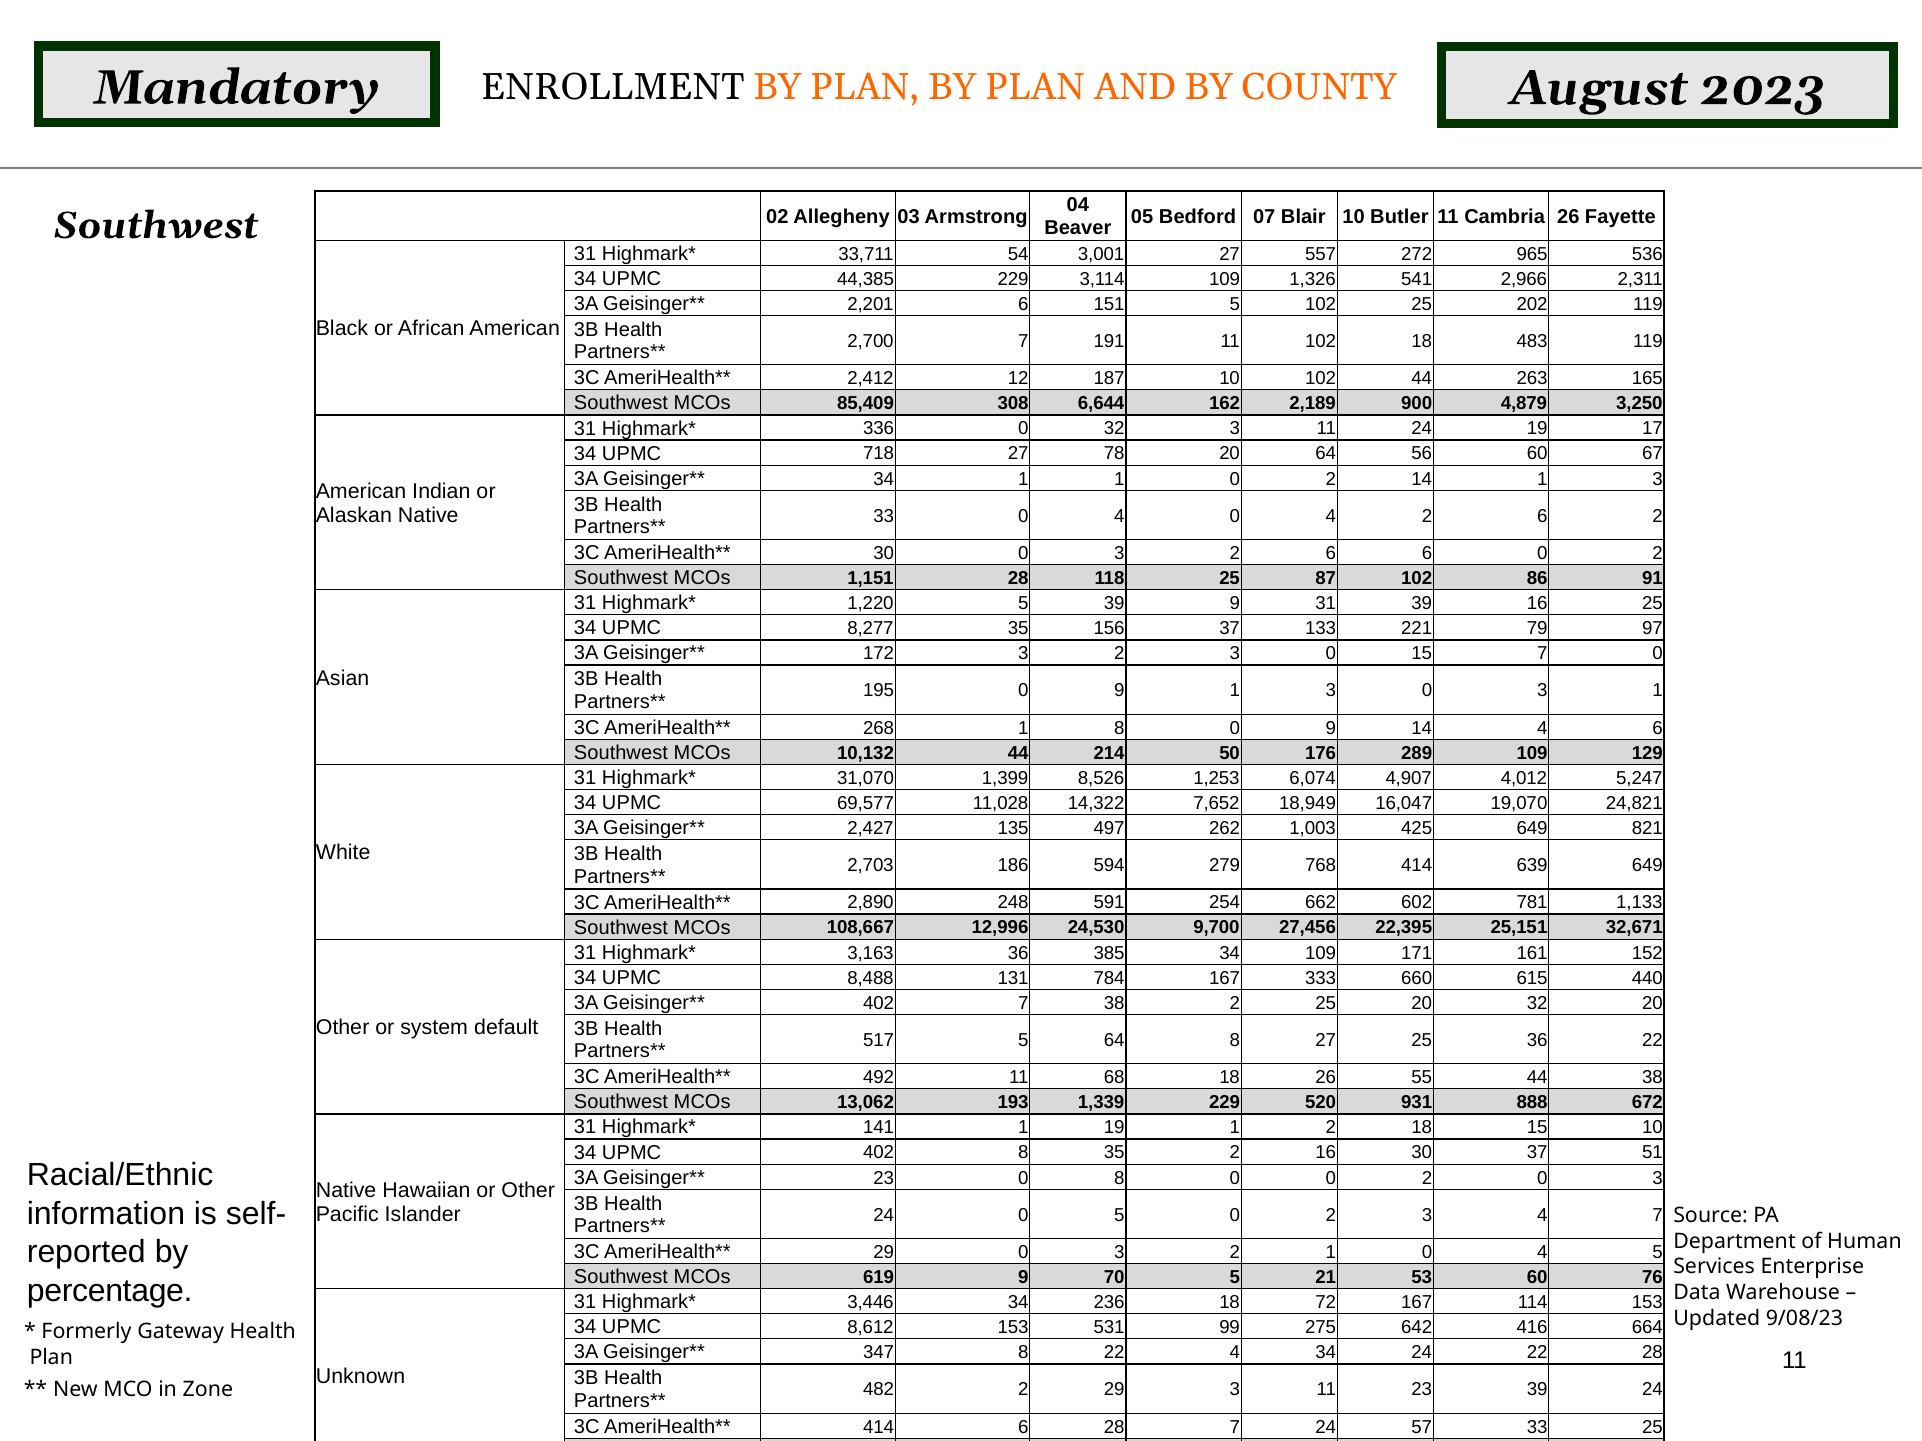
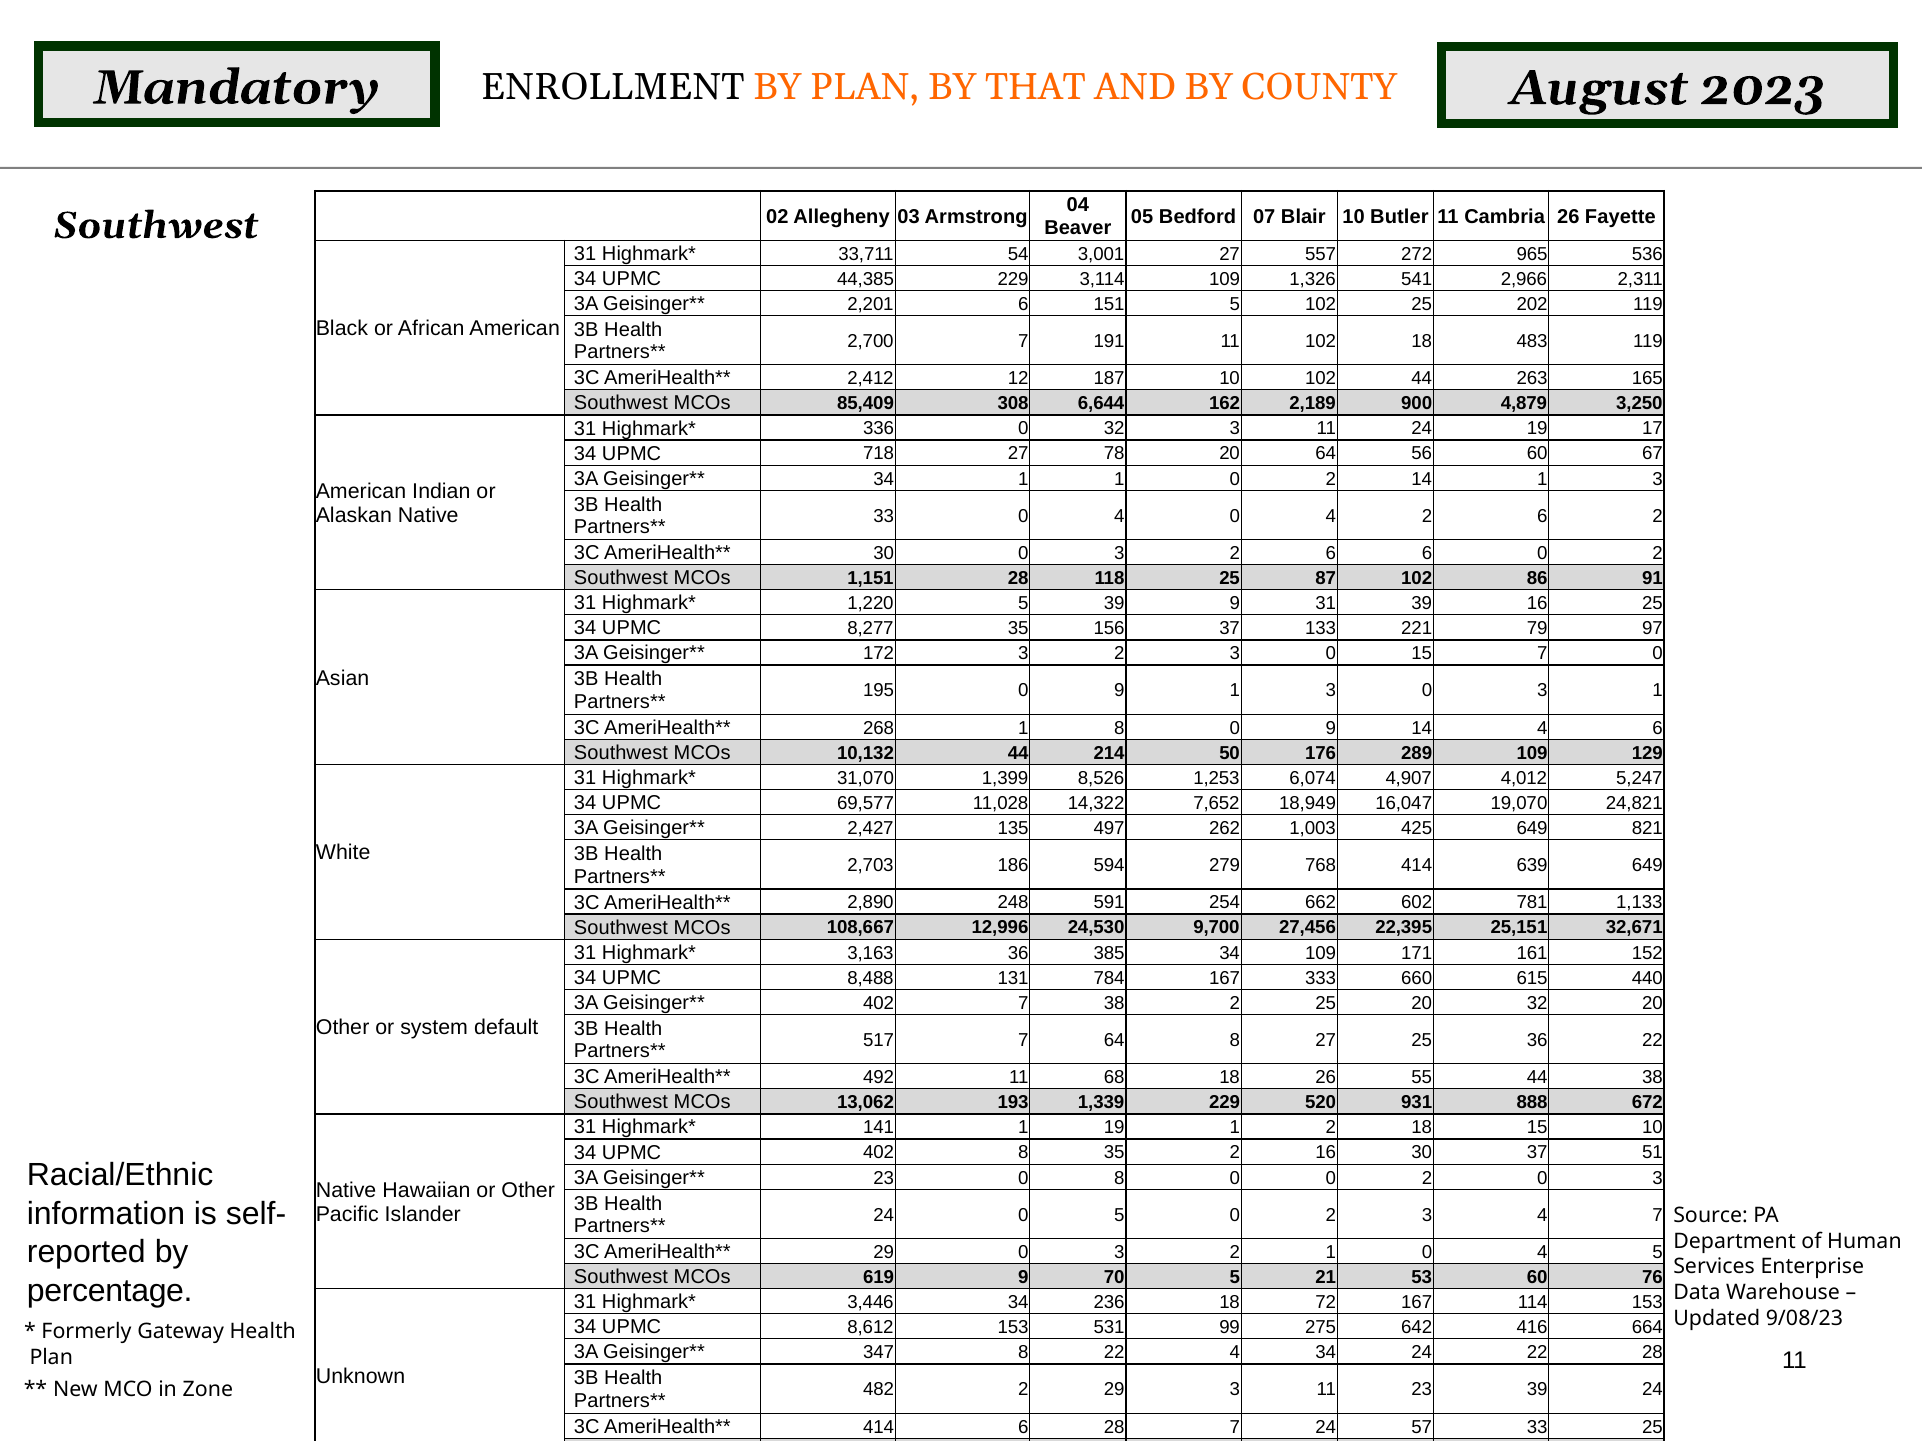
PLAN BY PLAN: PLAN -> THAT (1035, 87)
517 5: 5 -> 7 (1023, 1041)
